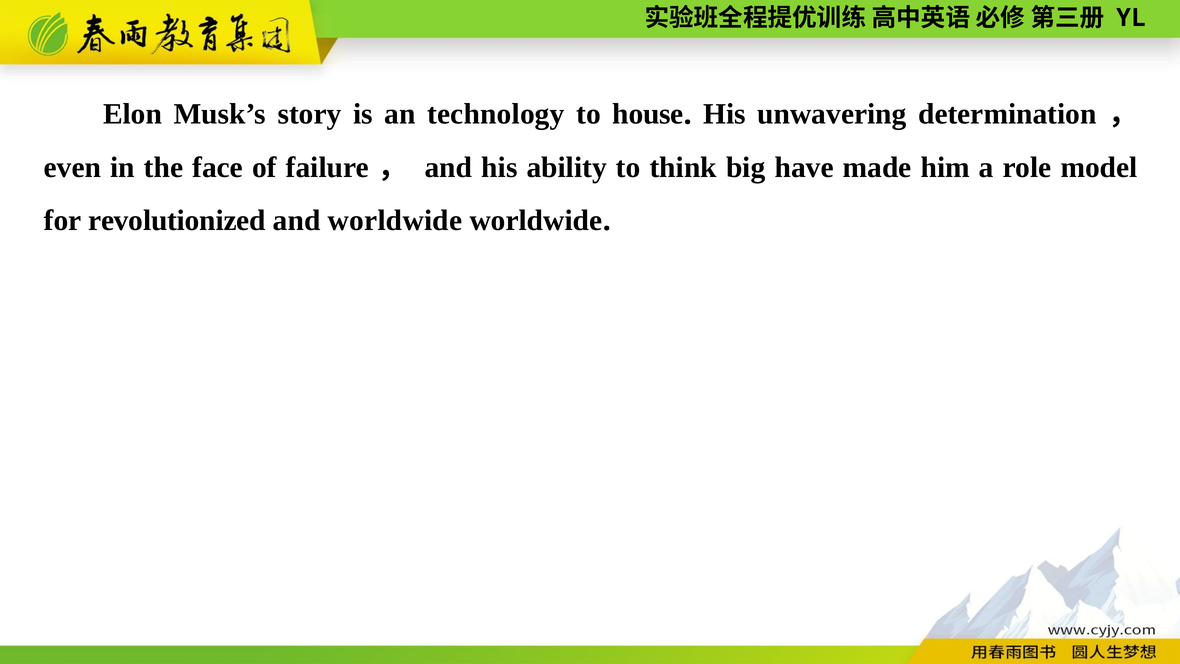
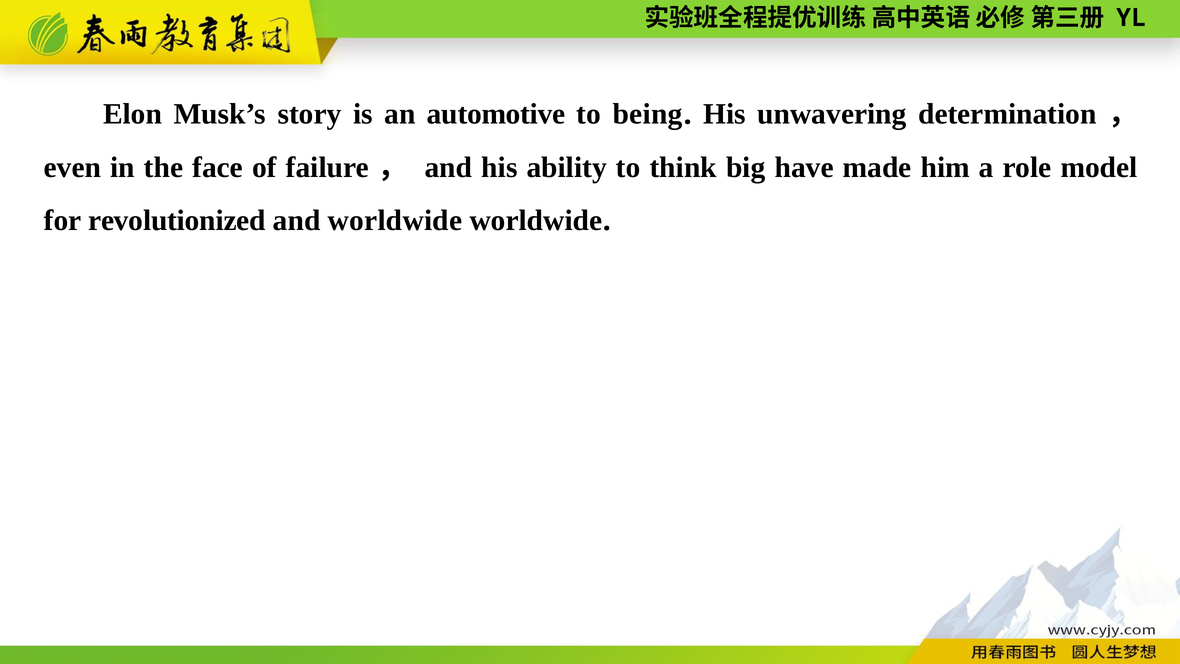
technology: technology -> automotive (496, 114)
house: house -> being (648, 114)
